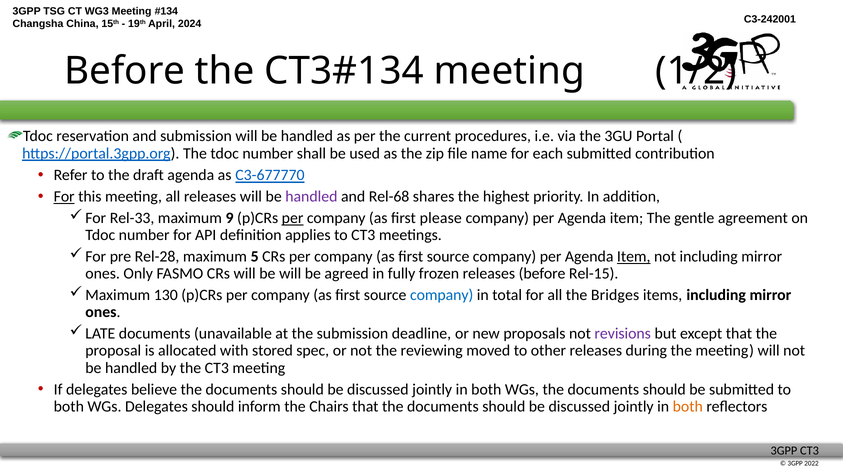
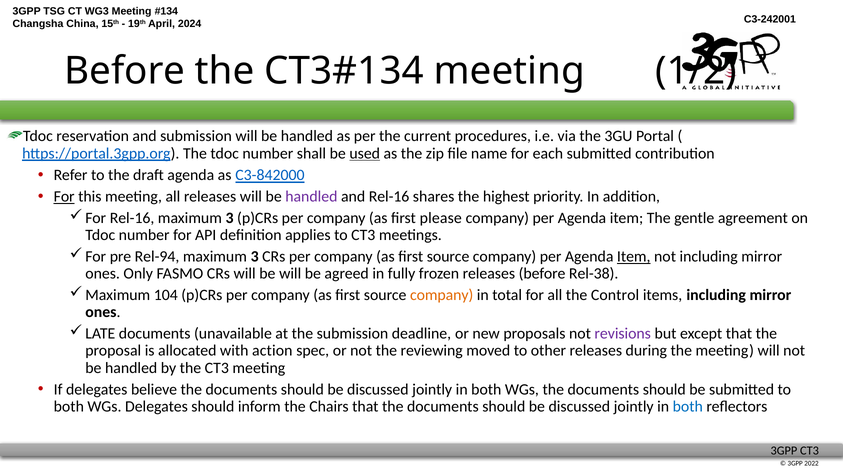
used underline: none -> present (365, 153)
C3-677770: C3-677770 -> C3-842000 (270, 175)
and Rel-68: Rel-68 -> Rel-16 (389, 197)
Rel-33: Rel-33 -> Rel-16 (132, 218)
9: 9 -> 3 (230, 218)
per underline: present -> none (293, 218)
Rel-28: Rel-28 -> Rel-94 (157, 257)
5: 5 -> 3 (255, 257)
Rel-15: Rel-15 -> Rel-38 (594, 274)
130: 130 -> 104 (166, 295)
company colour: blue -> orange (442, 295)
Bridges: Bridges -> Control (615, 295)
stored: stored -> action (272, 351)
both colour: orange -> blue (688, 407)
